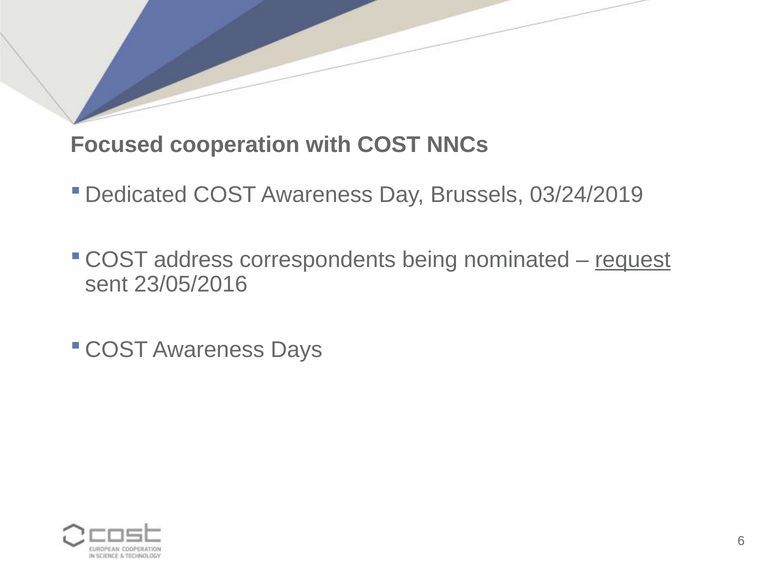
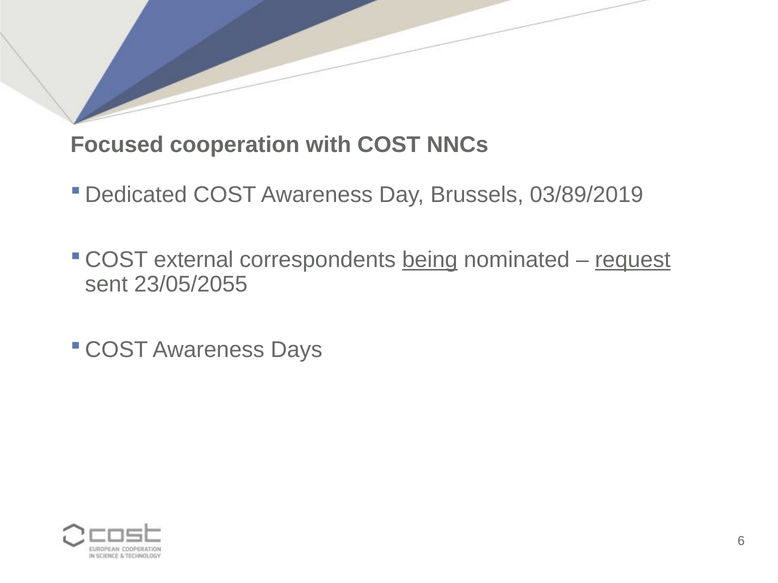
03/24/2019: 03/24/2019 -> 03/89/2019 (587, 195)
address: address -> external (194, 260)
being underline: none -> present (430, 260)
23/05/2016: 23/05/2016 -> 23/05/2055 (191, 285)
